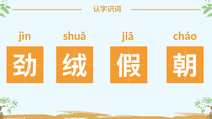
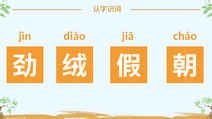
shuǎ: shuǎ -> diào (75, 36)
